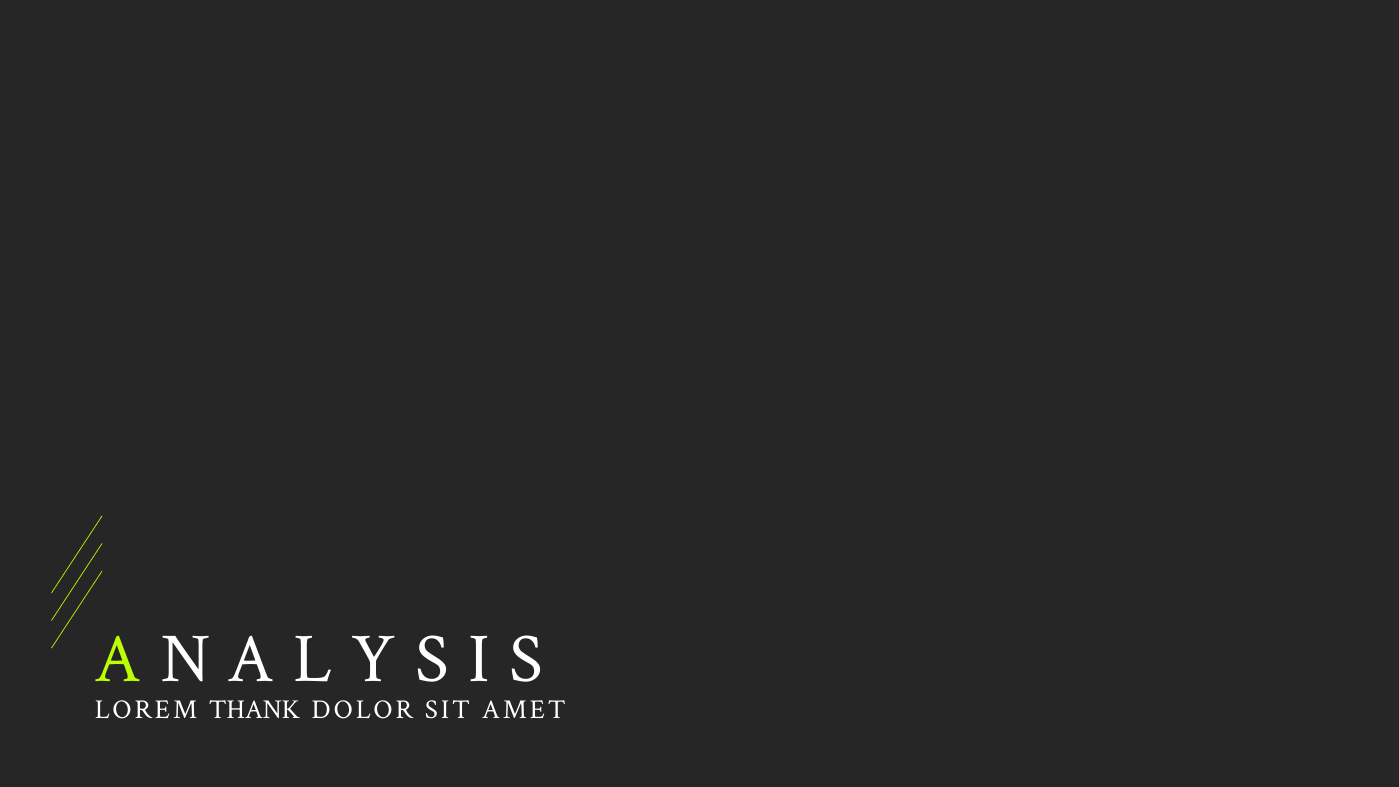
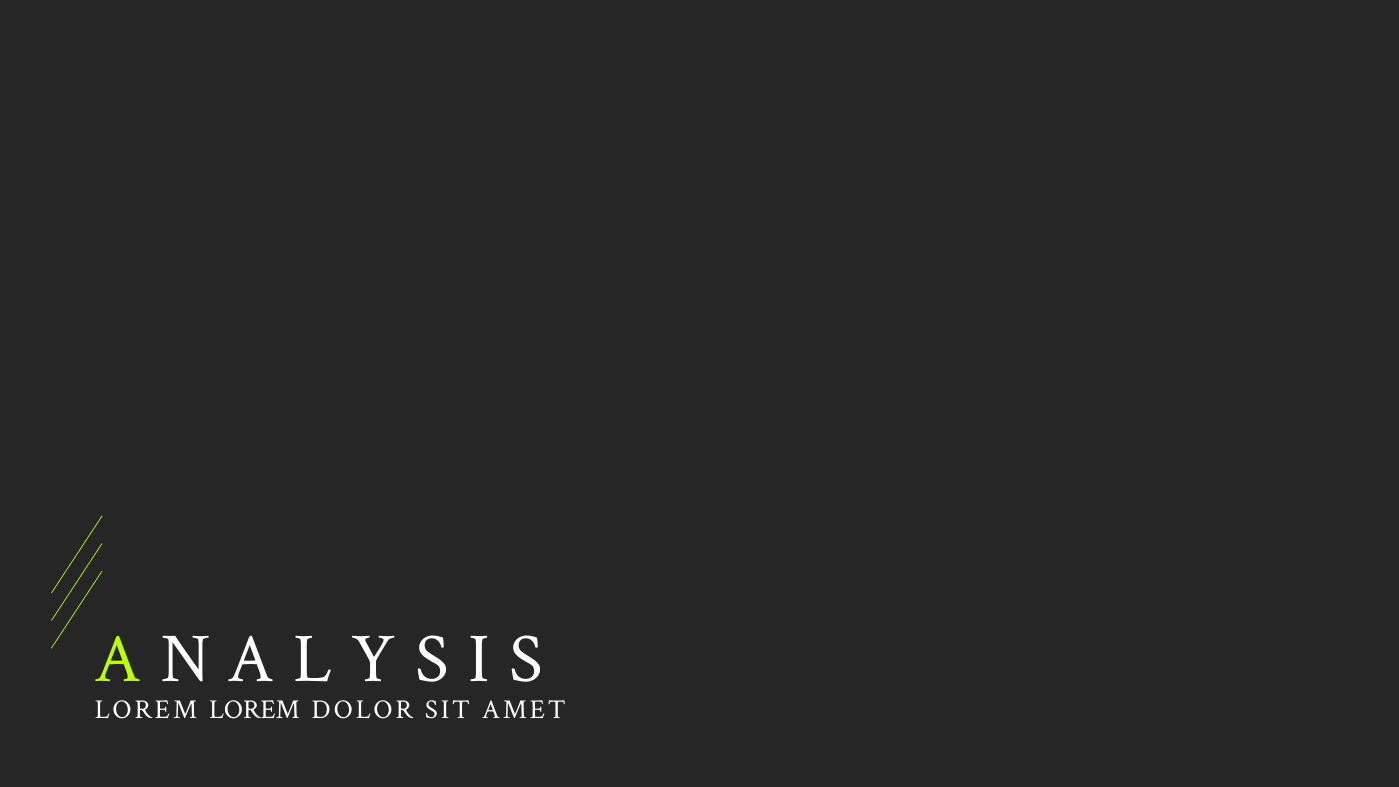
LOREM THANK: THANK -> LOREM (254, 710)
